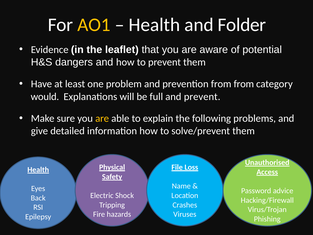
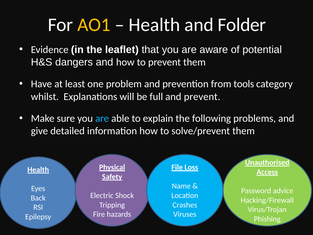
from from: from -> tools (244, 84)
would: would -> whilst (45, 96)
are colour: yellow -> light blue (102, 118)
